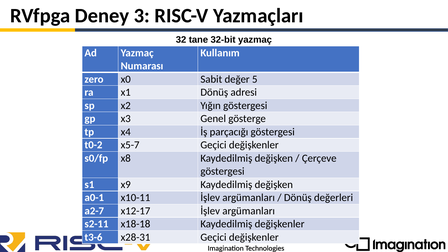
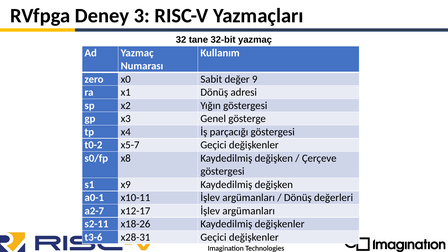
5: 5 -> 9 (255, 79)
x18-18: x18-18 -> x18-26 (136, 224)
